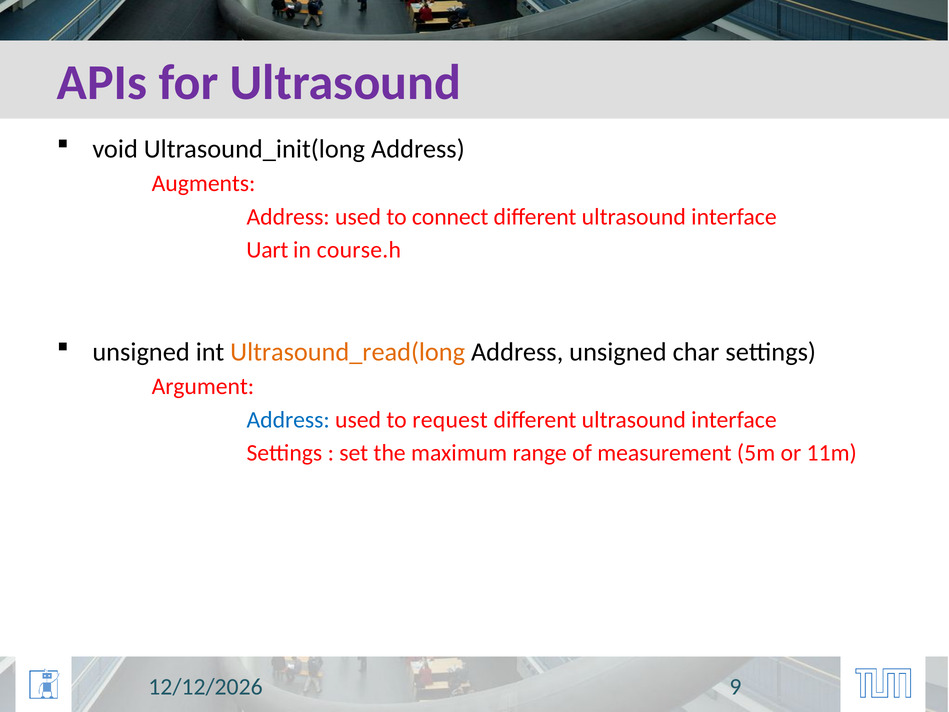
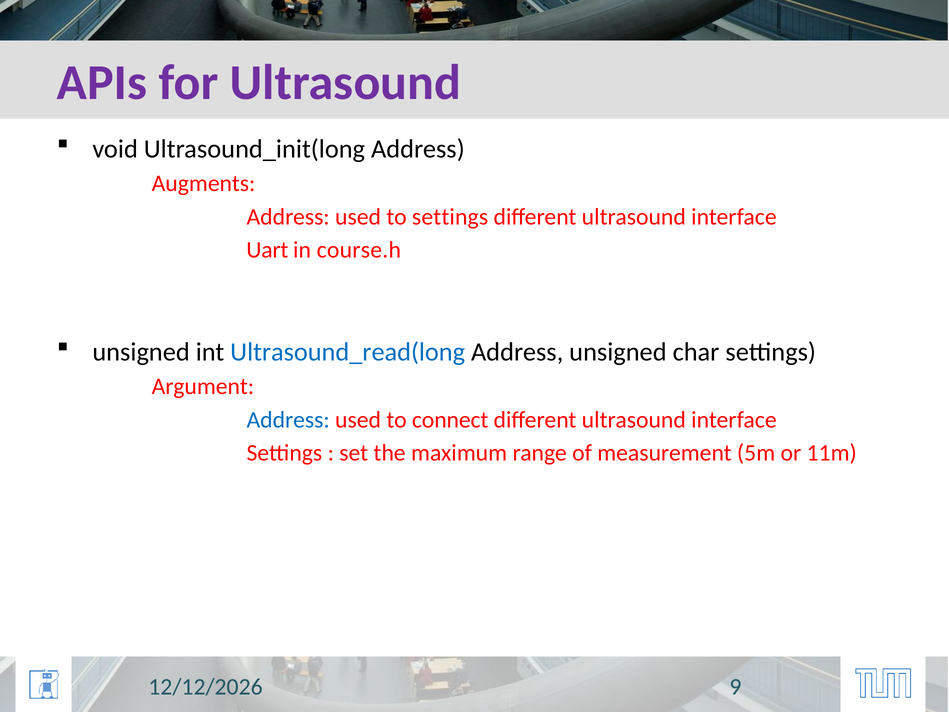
to connect: connect -> settings (450, 217)
Ultrasound_read(long colour: orange -> blue (348, 352)
request: request -> connect (450, 420)
